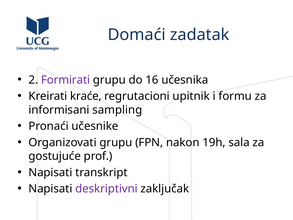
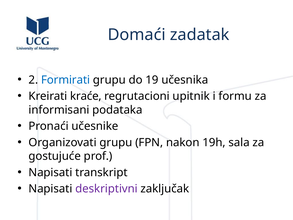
Formirati colour: purple -> blue (66, 80)
16: 16 -> 19 (152, 80)
sampling: sampling -> podataka (117, 110)
